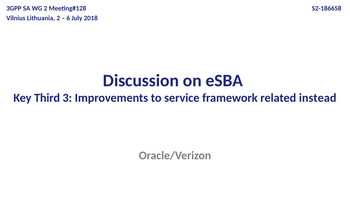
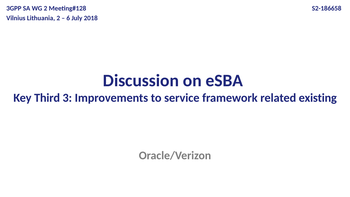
instead: instead -> existing (318, 98)
